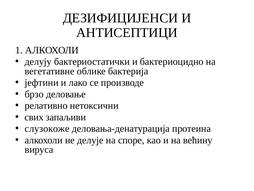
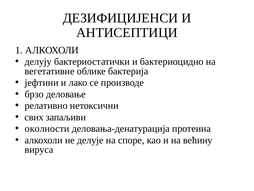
слузокоже: слузокоже -> околности (47, 128)
